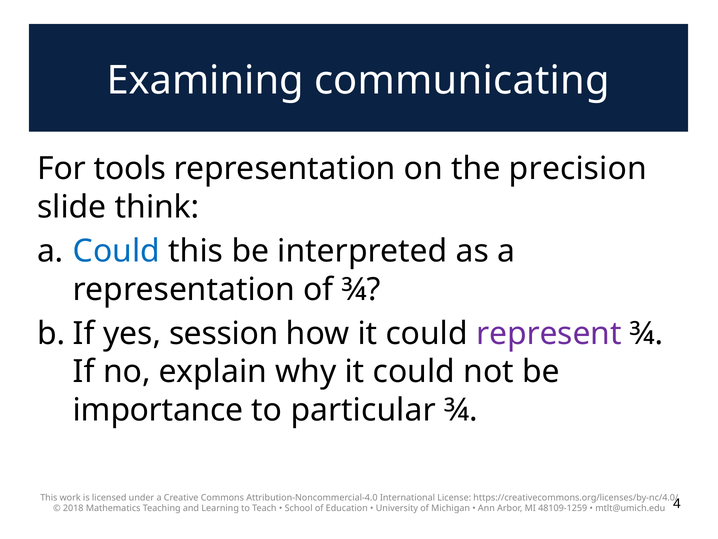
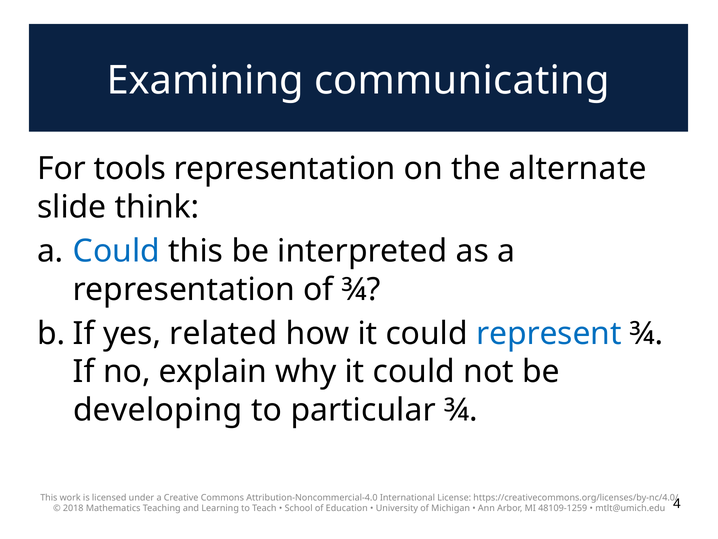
precision: precision -> alternate (578, 169)
session: session -> related (223, 333)
represent colour: purple -> blue (549, 333)
importance: importance -> developing (158, 410)
